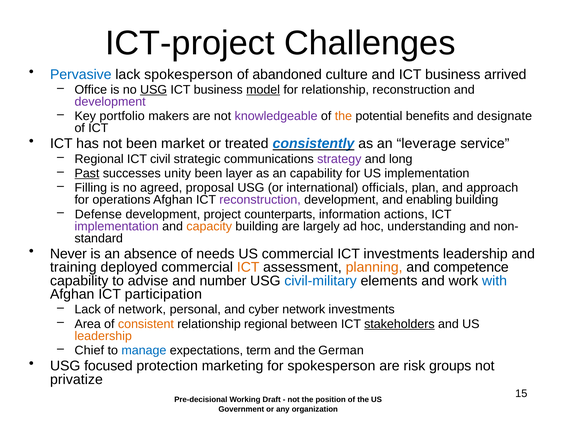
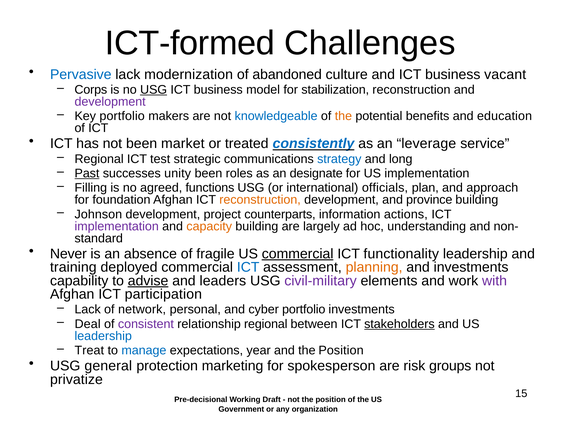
ICT-project: ICT-project -> ICT-formed (190, 43)
lack spokesperson: spokesperson -> modernization (189, 74)
arrived: arrived -> vacant (505, 74)
Office: Office -> Corps (91, 90)
model underline: present -> none (263, 90)
for relationship: relationship -> stabilization (335, 90)
knowledgeable colour: purple -> blue (276, 116)
designate: designate -> education (505, 116)
civil: civil -> test (160, 159)
strategy colour: purple -> blue (339, 159)
layer: layer -> roles (239, 173)
an capability: capability -> designate (316, 173)
proposal: proposal -> functions (210, 188)
operations: operations -> foundation (121, 200)
reconstruction colour: purple -> orange (260, 200)
enabling: enabling -> province (429, 200)
Defense: Defense -> Johnson (98, 214)
needs: needs -> fragile (215, 254)
commercial underline: none -> present (298, 254)
ICT investments: investments -> functionality (401, 254)
ICT colour: orange -> blue (248, 267)
and competence: competence -> investments (471, 267)
advise underline: none -> present (148, 281)
number: number -> leaders (223, 281)
civil-military colour: blue -> purple (321, 281)
with colour: blue -> purple (495, 281)
cyber network: network -> portfolio (304, 309)
Area: Area -> Deal (88, 324)
consistent colour: orange -> purple (146, 324)
leadership colour: orange -> blue (103, 336)
Chief: Chief -> Treat (89, 350)
term: term -> year (259, 350)
and the German: German -> Position (341, 350)
focused: focused -> general (108, 366)
